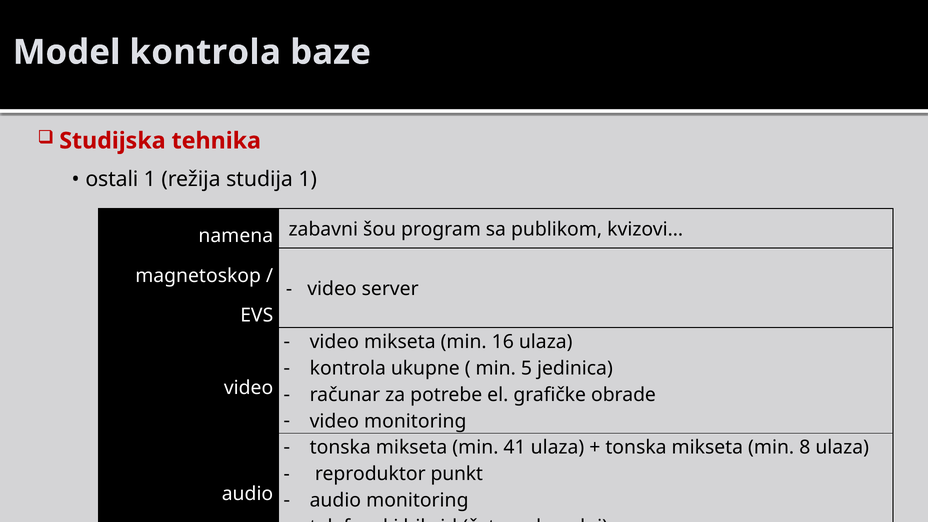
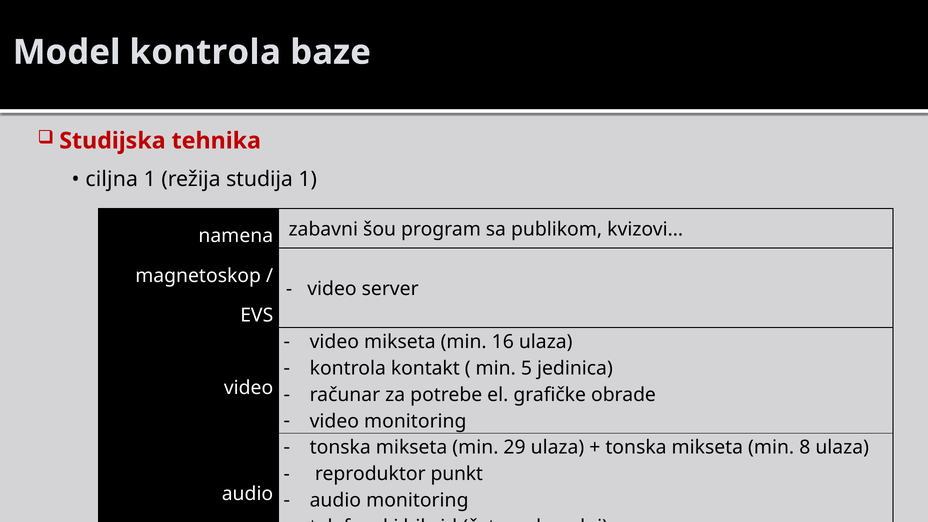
ostali: ostali -> ciljna (112, 179)
ukupne: ukupne -> kontakt (425, 368)
41: 41 -> 29 (515, 448)
